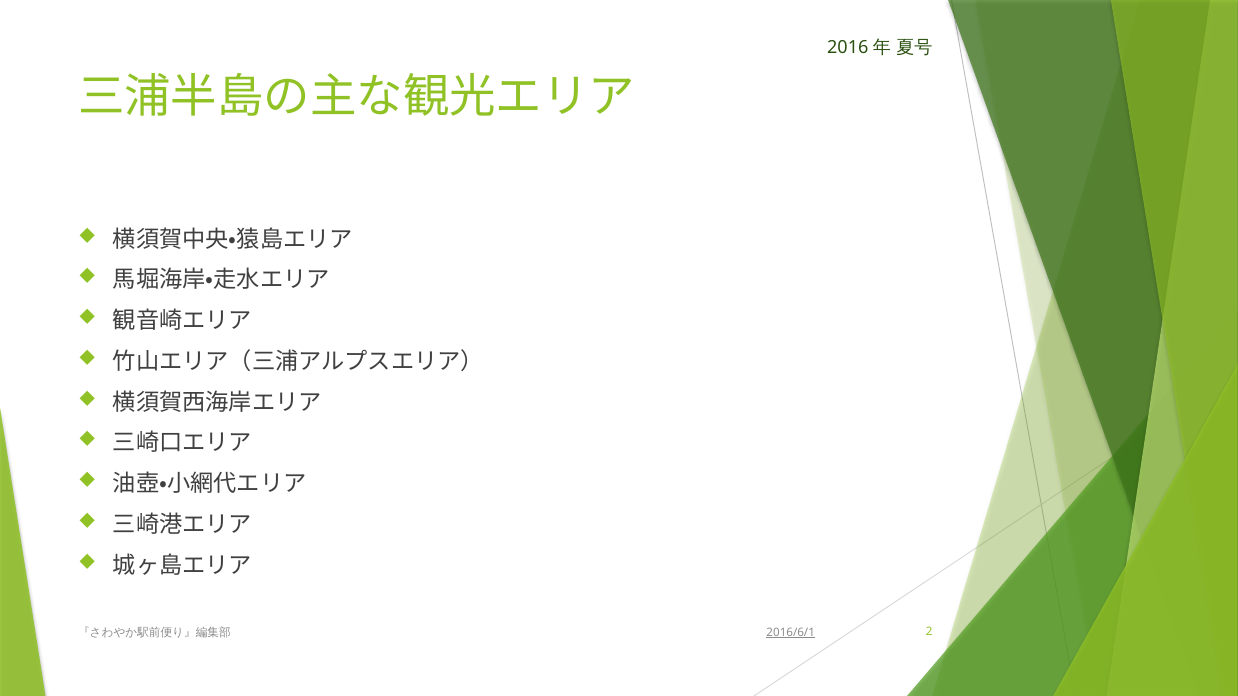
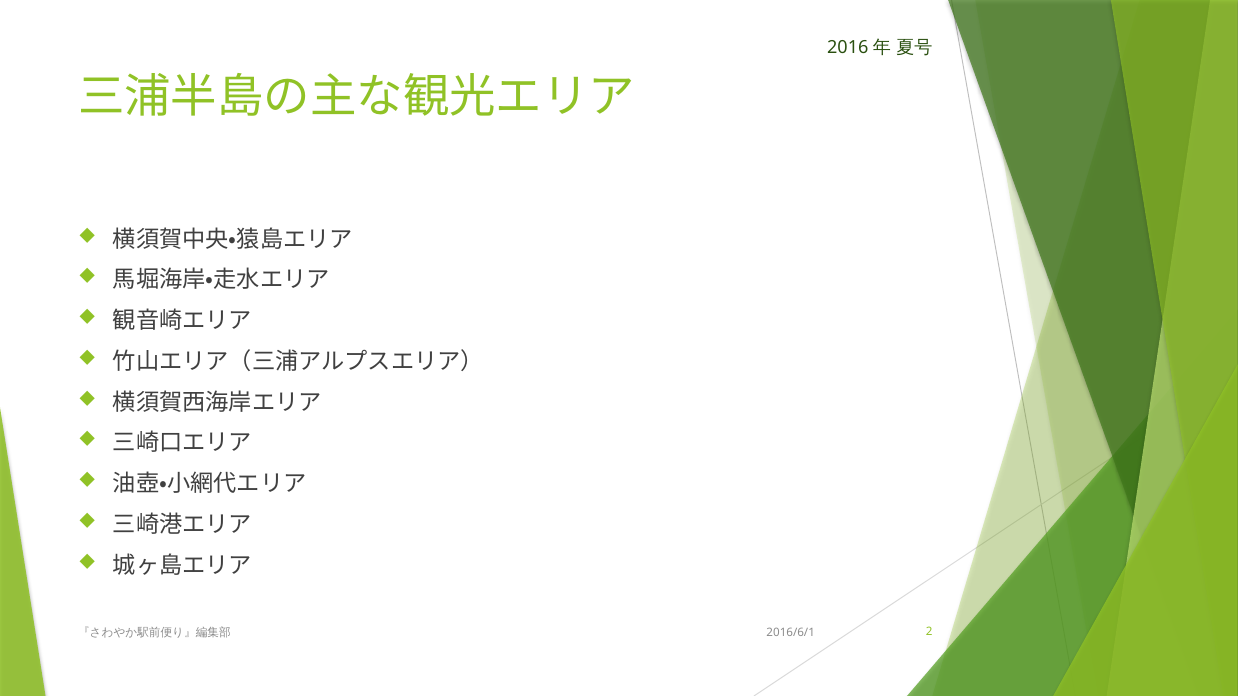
2016/6/1 underline: present -> none (791, 633)
